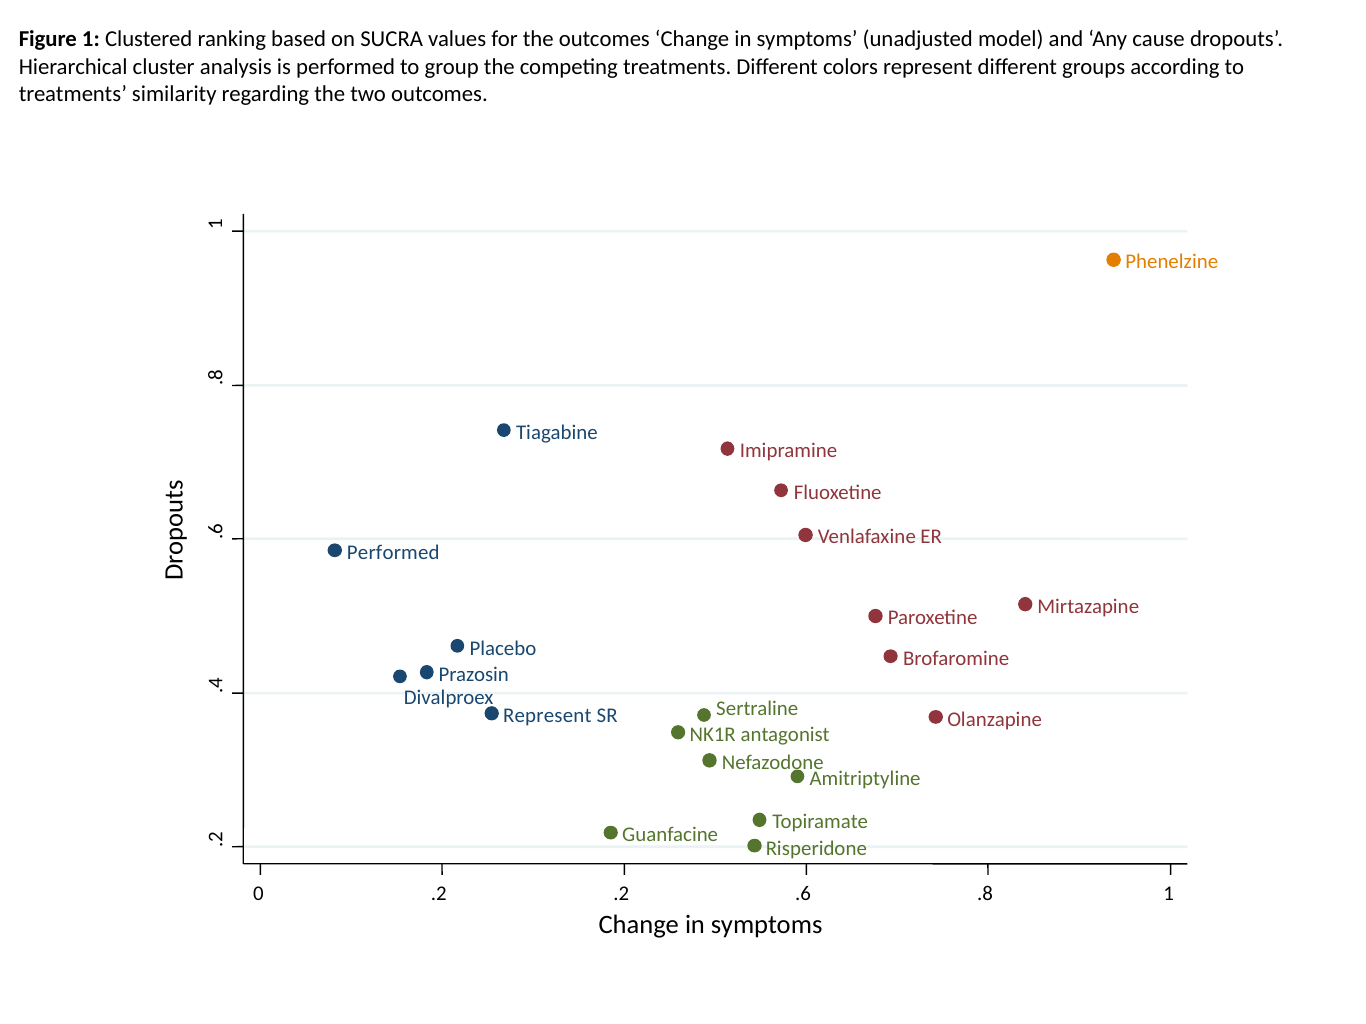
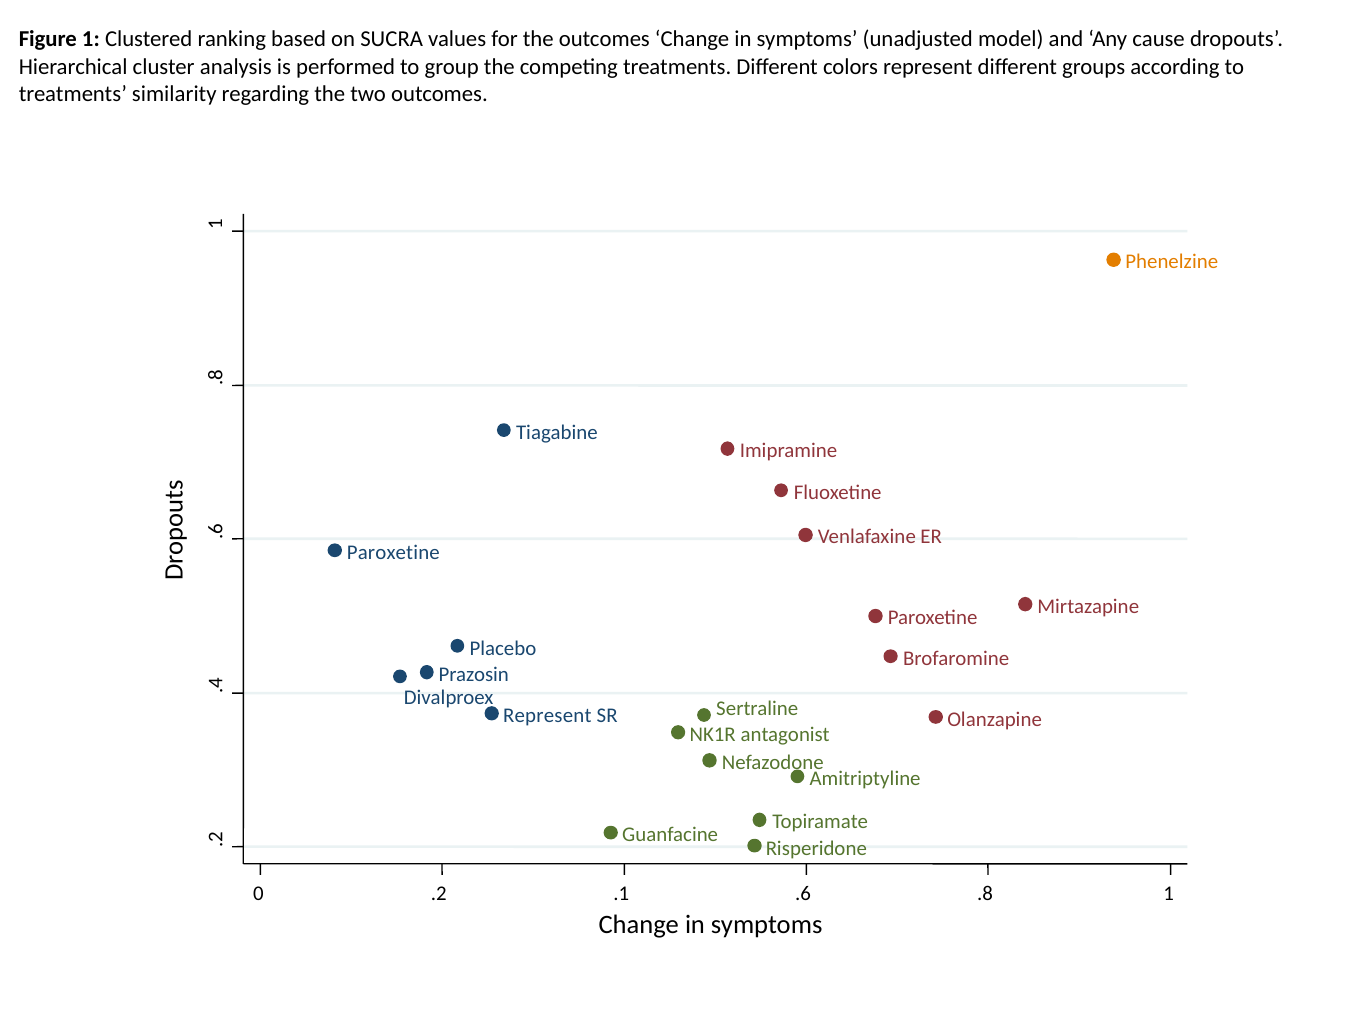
Performed: Performed -> Paroxetine (393, 553)
.2 .2: .2 -> .1 (621, 894)
